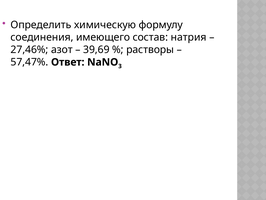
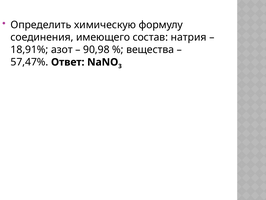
27,46%: 27,46% -> 18,91% (29, 50)
39,69: 39,69 -> 90,98 (96, 50)
растворы: растворы -> вещества (150, 50)
